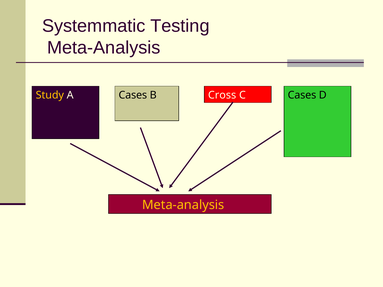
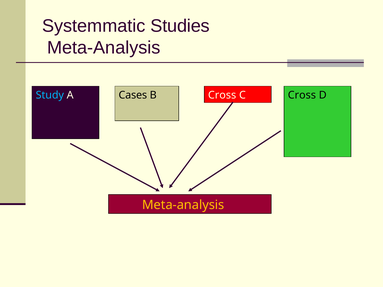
Testing: Testing -> Studies (180, 26)
Study colour: yellow -> light blue (50, 95)
C Cases: Cases -> Cross (302, 95)
